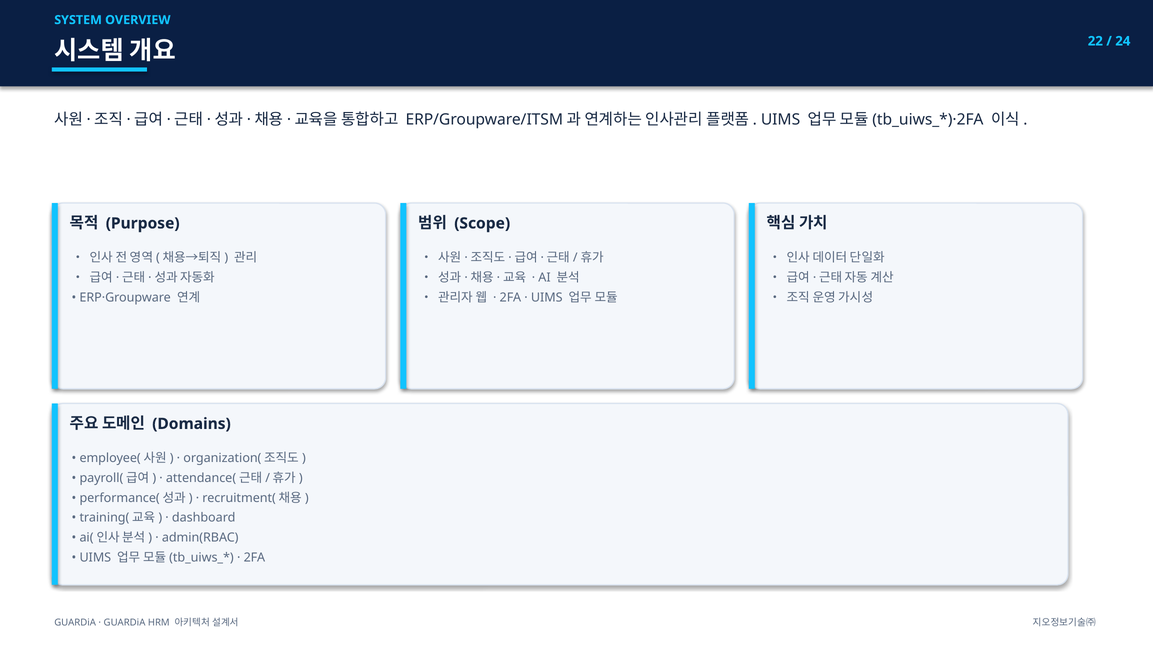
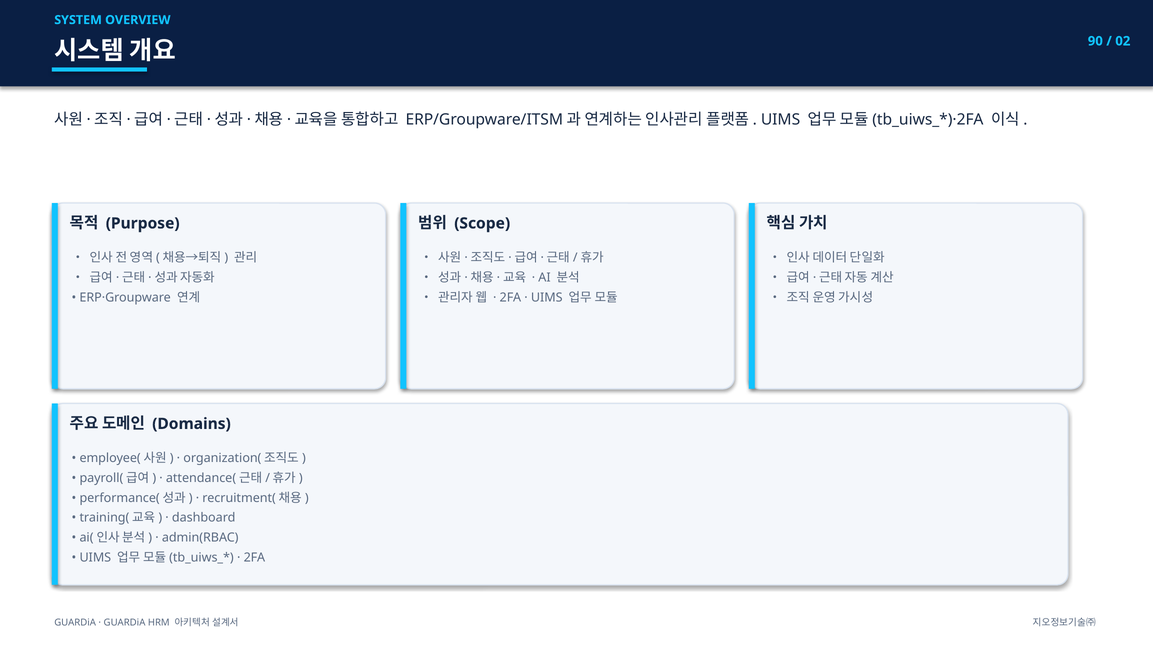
22: 22 -> 90 (1095, 41)
24: 24 -> 02 (1123, 41)
